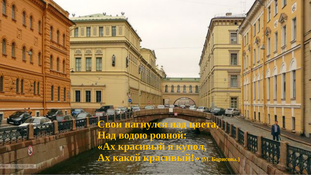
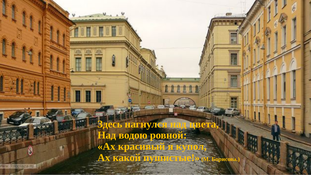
Свои: Свои -> Здесь (110, 124)
какой красивый: красивый -> пушистые (172, 158)
